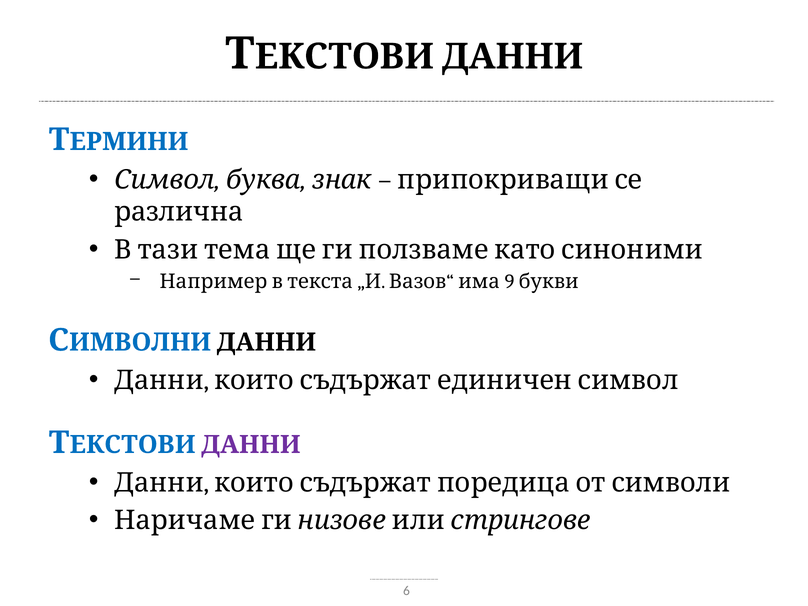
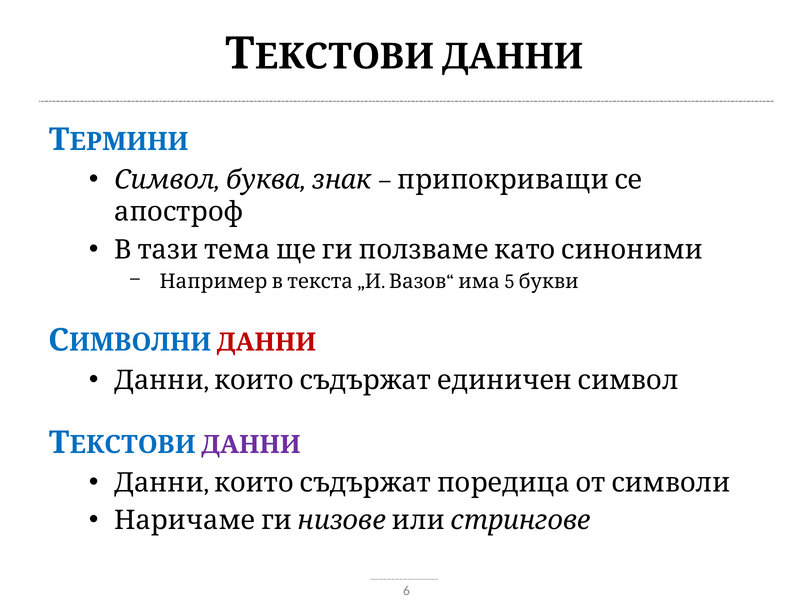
различна: различна -> апостроф (179, 212)
9: 9 -> 5 (509, 282)
ДАННИ colour: black -> red (266, 342)
